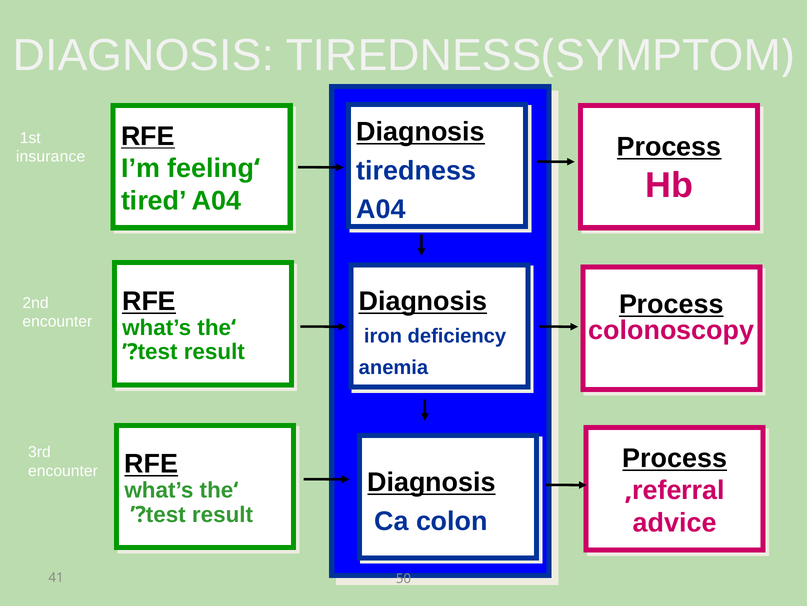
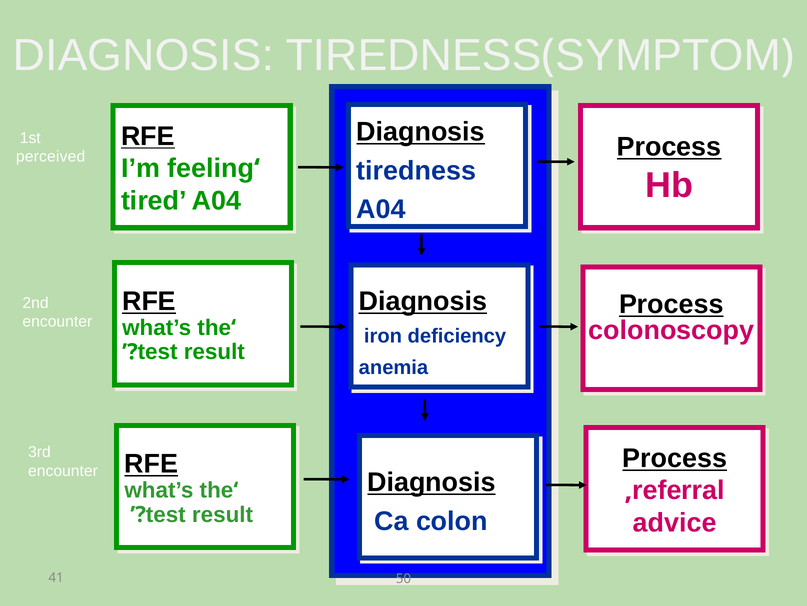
insurance: insurance -> perceived (51, 157)
